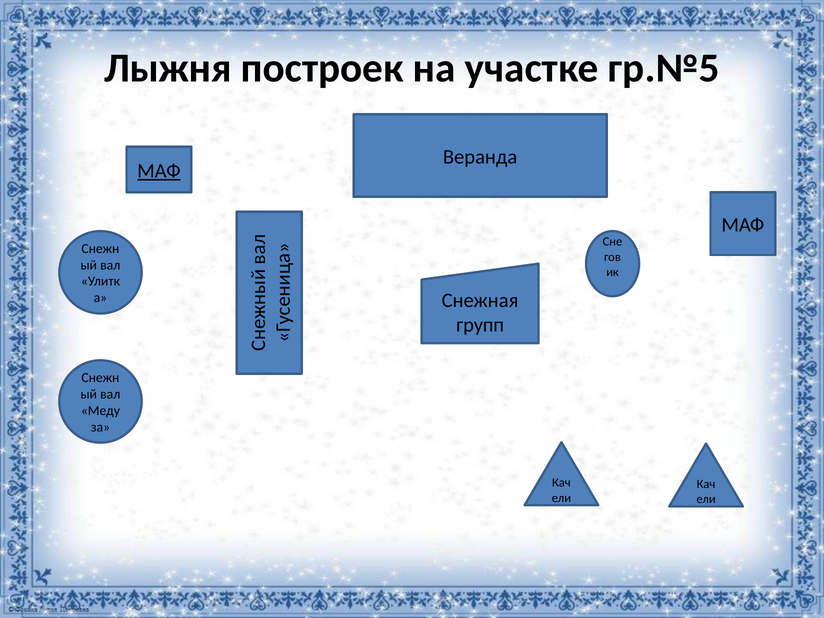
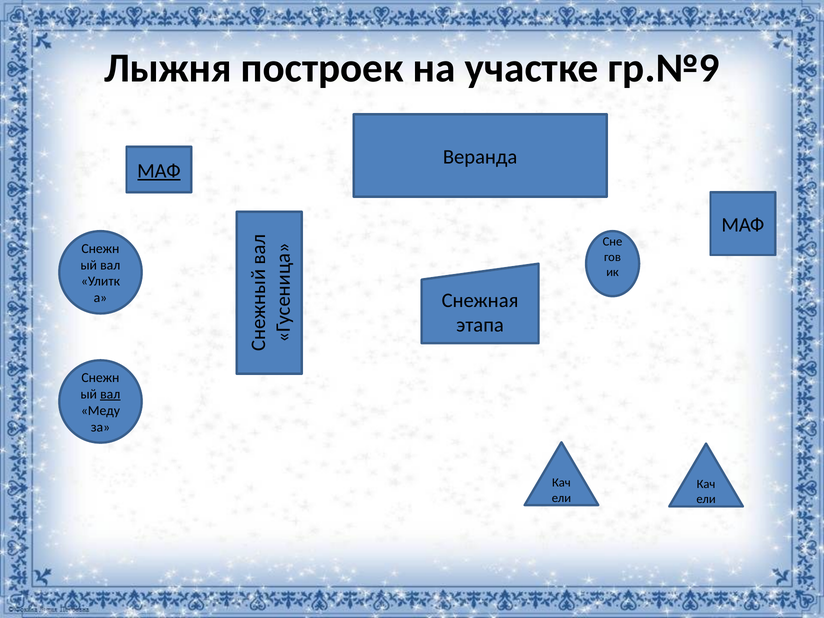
гр.№5: гр.№5 -> гр.№9 (664, 68)
групп: групп -> этапа (480, 325)
вал underline: none -> present (110, 394)
